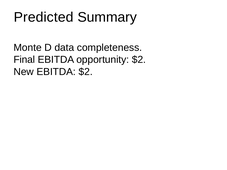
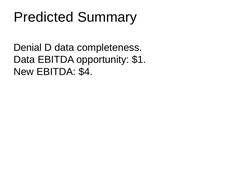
Monte: Monte -> Denial (28, 48)
Final: Final -> Data (24, 60)
opportunity $2: $2 -> $1 (139, 60)
EBITDA $2: $2 -> $4 (86, 72)
